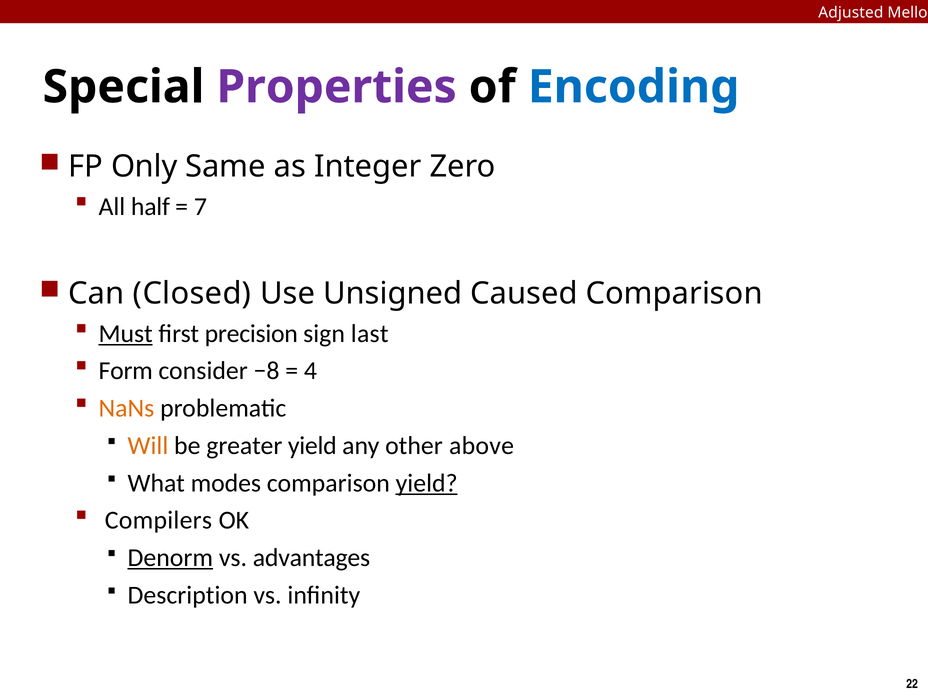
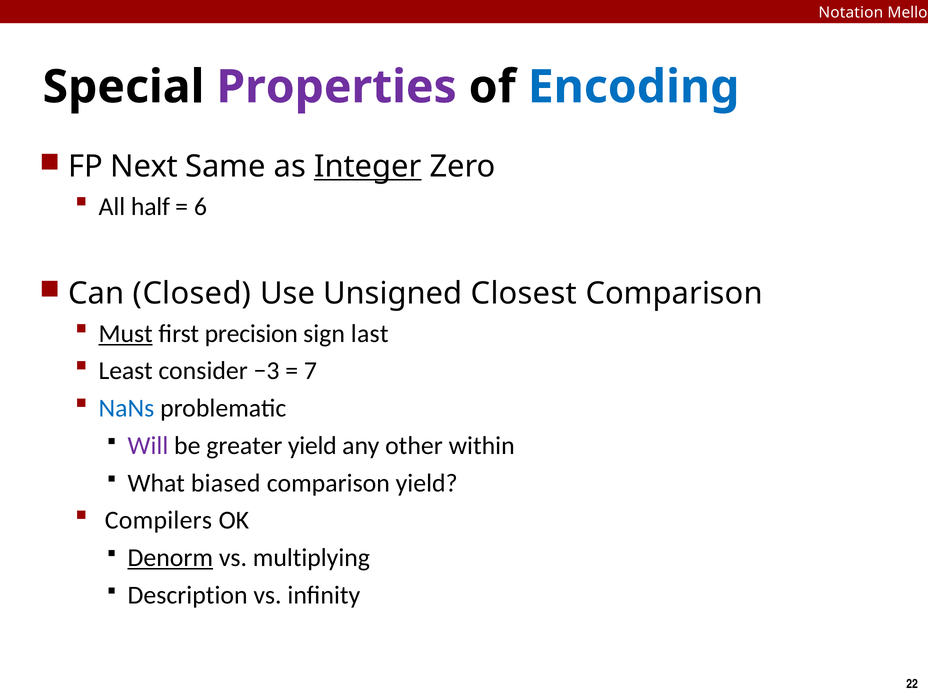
Adjusted: Adjusted -> Notation (851, 13)
Only: Only -> Next (144, 166)
Integer underline: none -> present (368, 166)
7: 7 -> 6 (200, 206)
Caused: Caused -> Closest (524, 294)
Form: Form -> Least (126, 371)
−8: −8 -> −3 (267, 371)
4: 4 -> 7 (311, 371)
NaNs colour: orange -> blue (126, 408)
Will colour: orange -> purple (148, 446)
above: above -> within (482, 446)
modes: modes -> biased (226, 483)
yield underline: present -> none (427, 483)
advantages: advantages -> multiplying (311, 558)
